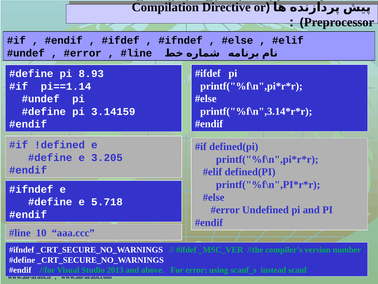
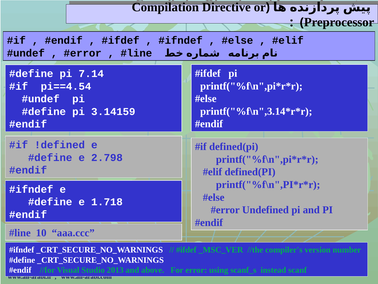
8.93: 8.93 -> 7.14 (91, 74)
pi==1.14: pi==1.14 -> pi==4.54 (66, 86)
3.205: 3.205 -> 2.798 (107, 157)
5.718: 5.718 -> 1.718 (107, 202)
